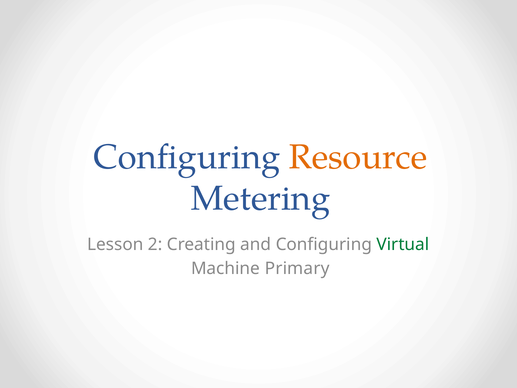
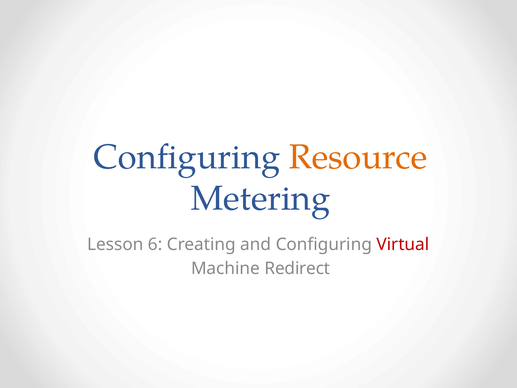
2: 2 -> 6 (155, 244)
Virtual colour: green -> red (403, 244)
Primary: Primary -> Redirect (297, 268)
